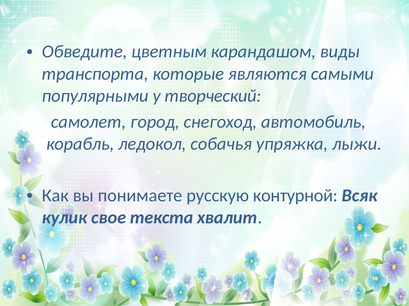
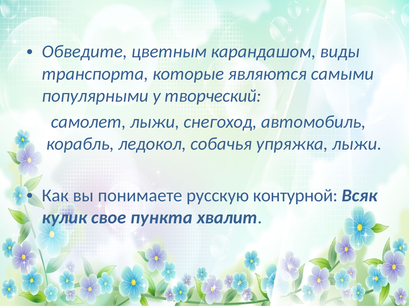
самолет город: город -> лыжи (155, 122)
текста: текста -> пункта (161, 218)
